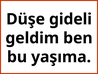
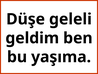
gideli: gideli -> geleli (70, 19)
